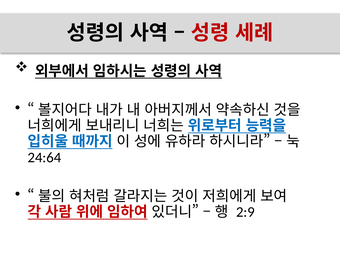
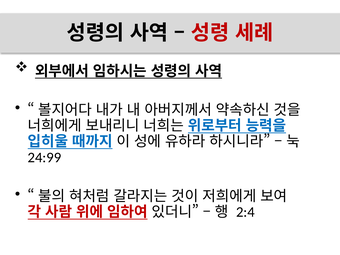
24:64: 24:64 -> 24:99 (44, 157)
2:9: 2:9 -> 2:4 (245, 212)
